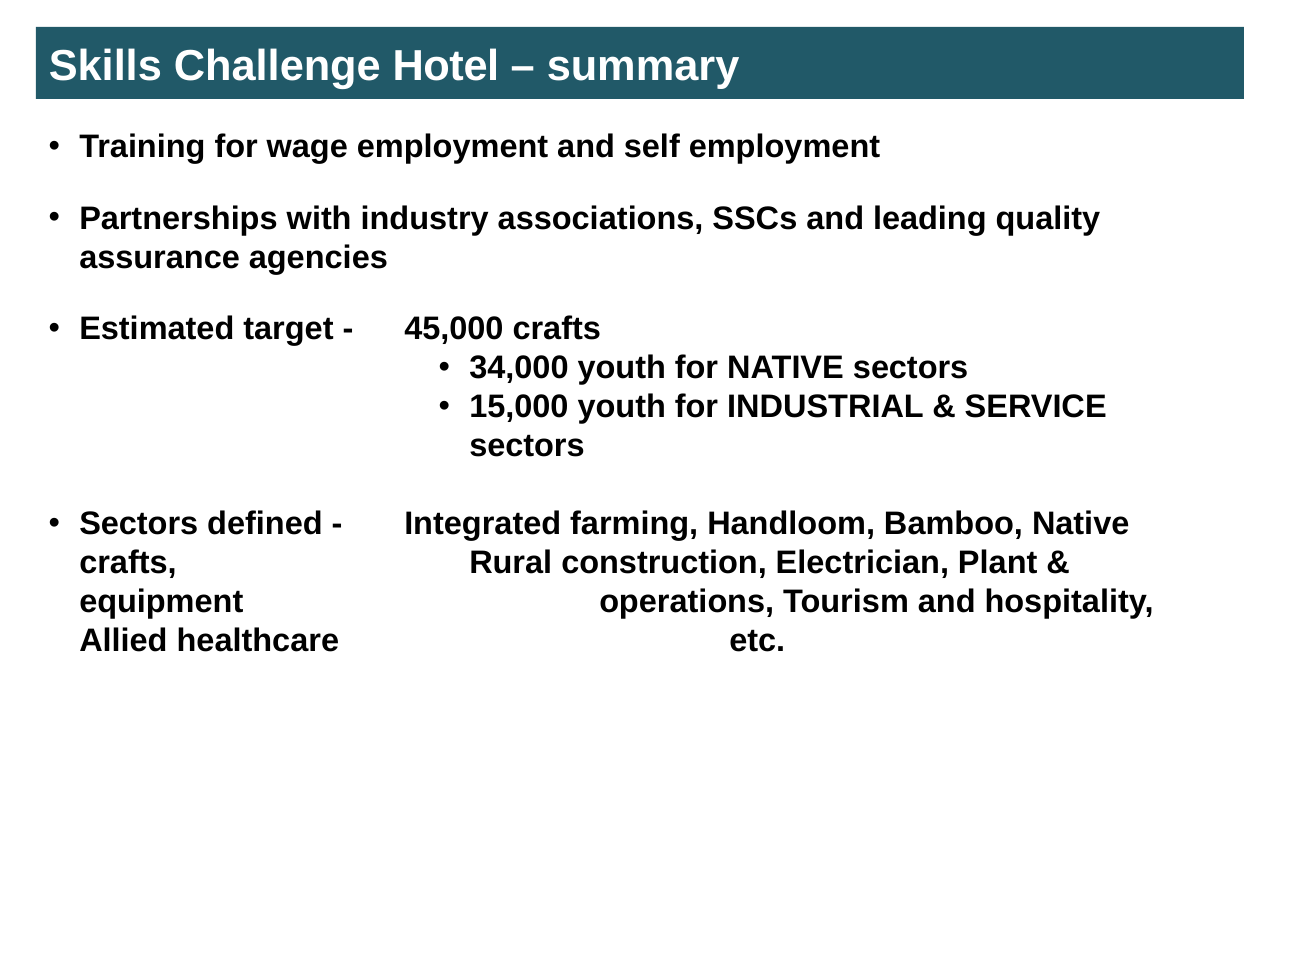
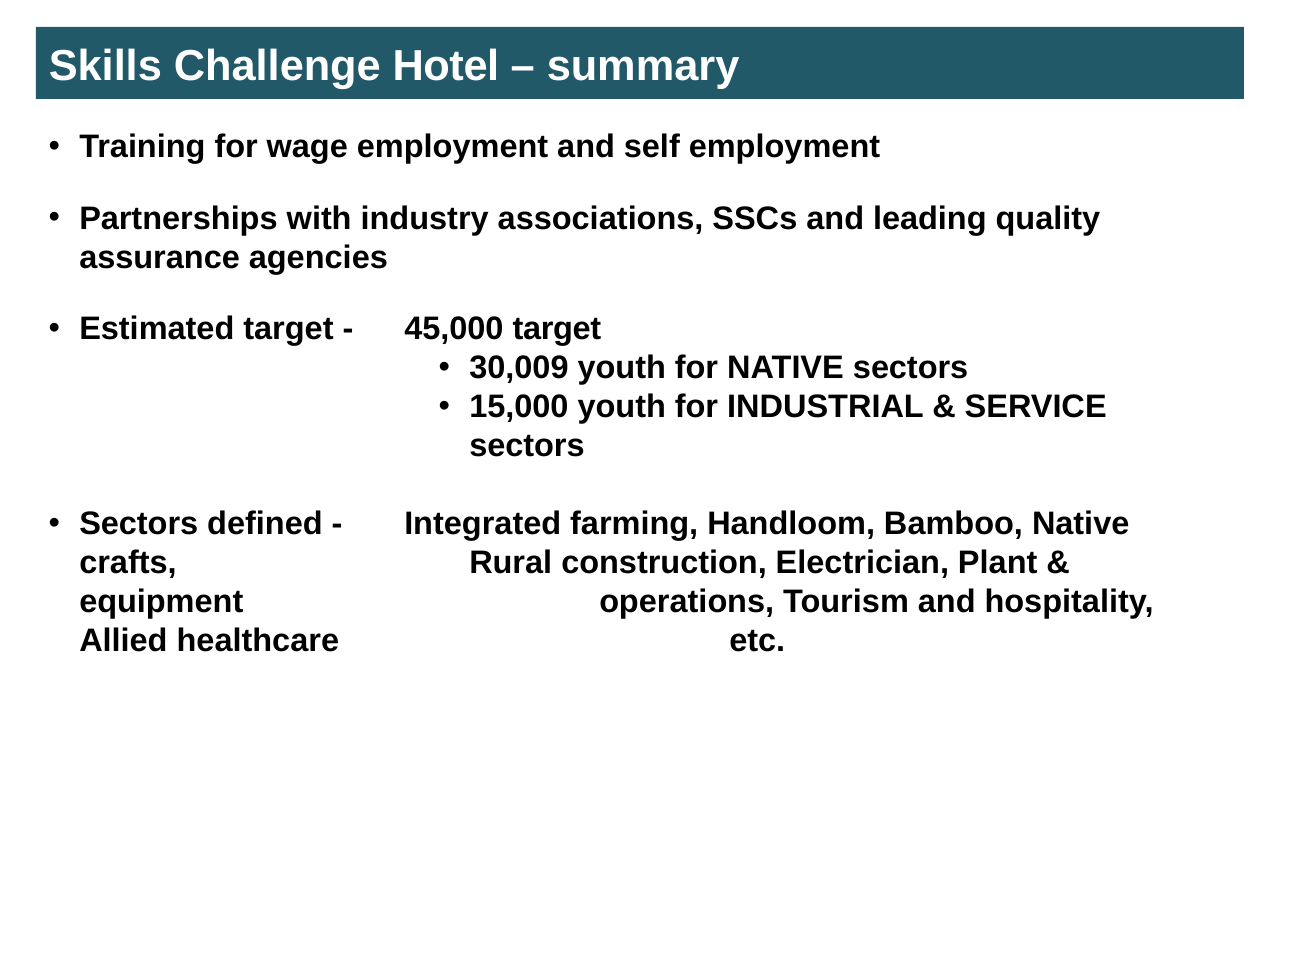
45,000 crafts: crafts -> target (557, 329)
34,000: 34,000 -> 30,009 (519, 368)
